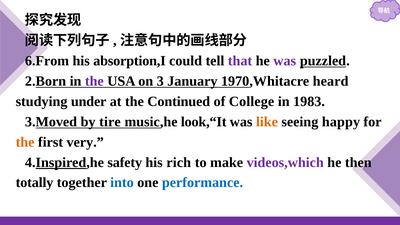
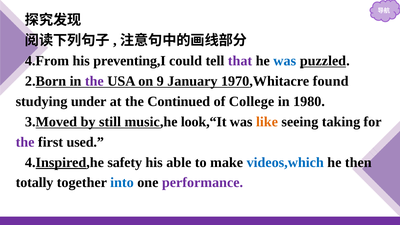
6.From: 6.From -> 4.From (47, 61)
absorption,I: absorption,I -> preventing,I (130, 61)
was colour: purple -> blue (285, 61)
3: 3 -> 9 (160, 81)
heard: heard -> found (331, 81)
1983: 1983 -> 1980 (309, 101)
tire: tire -> still (110, 122)
happy: happy -> taking (341, 122)
the colour: orange -> purple (25, 142)
very: very -> used (85, 142)
rich: rich -> able (179, 162)
videos,which colour: purple -> blue (285, 162)
performance colour: blue -> purple (203, 183)
